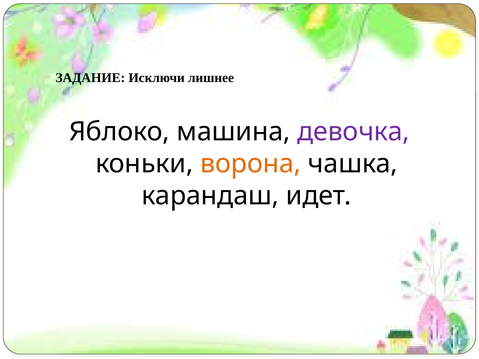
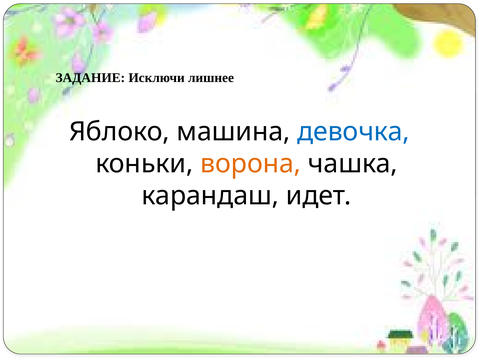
девочка colour: purple -> blue (353, 132)
